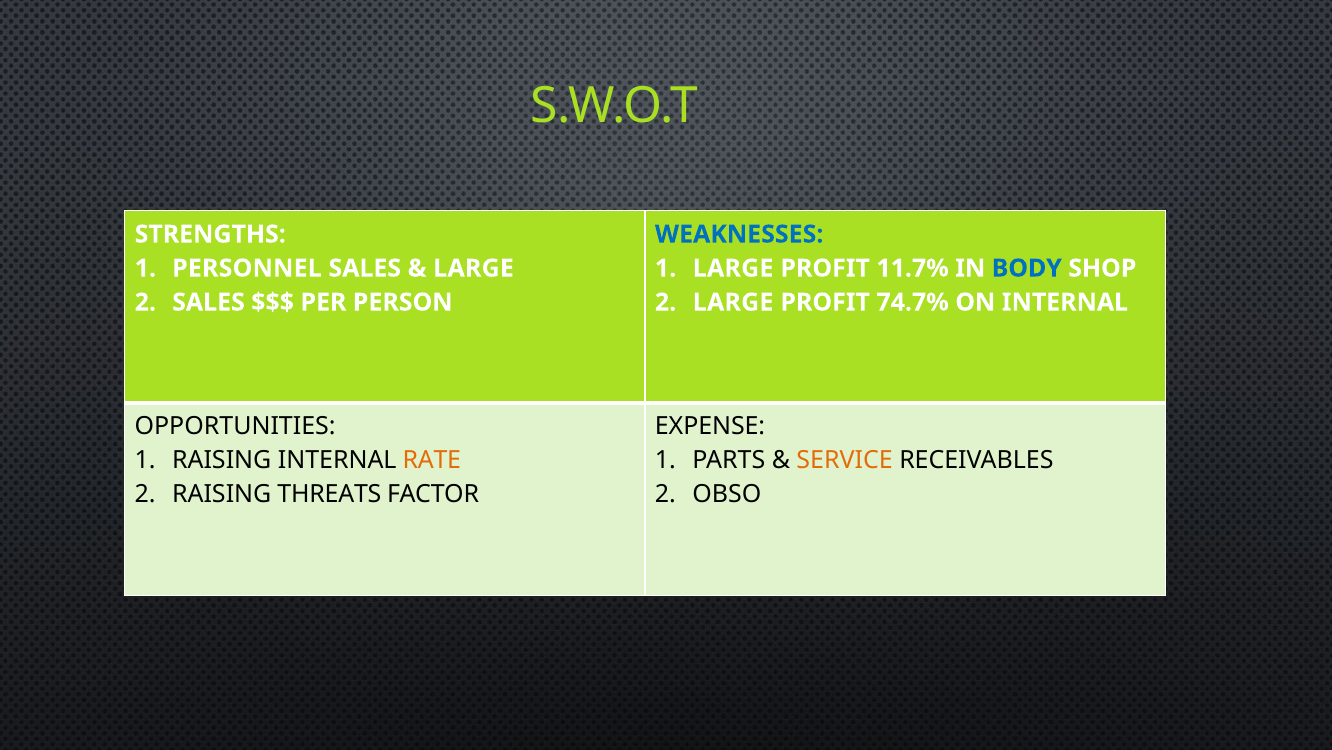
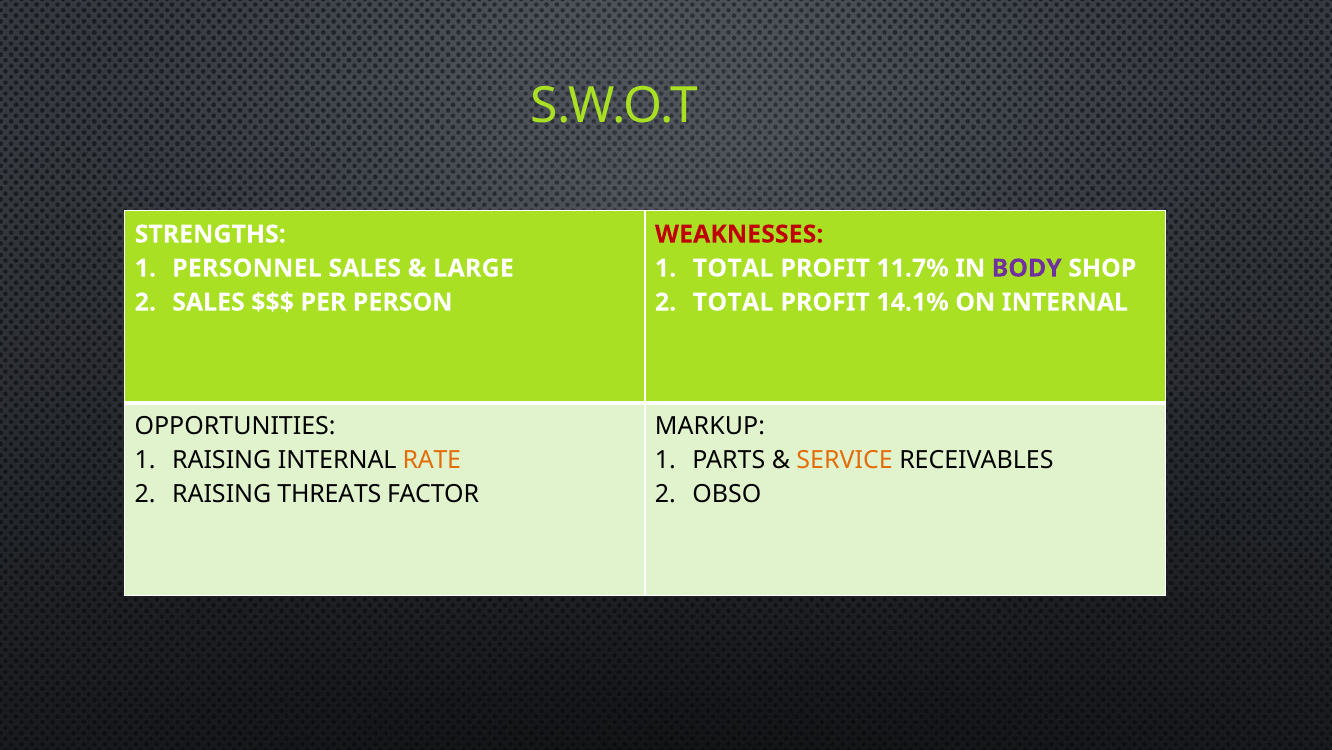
WEAKNESSES colour: blue -> red (739, 234)
LARGE: LARGE -> TOTAL (733, 268)
BODY colour: blue -> purple (1027, 268)
LARGE: LARGE -> TOTAL (733, 302)
74.7%: 74.7% -> 14.1% (913, 302)
EXPENSE: EXPENSE -> MARKUP (710, 426)
